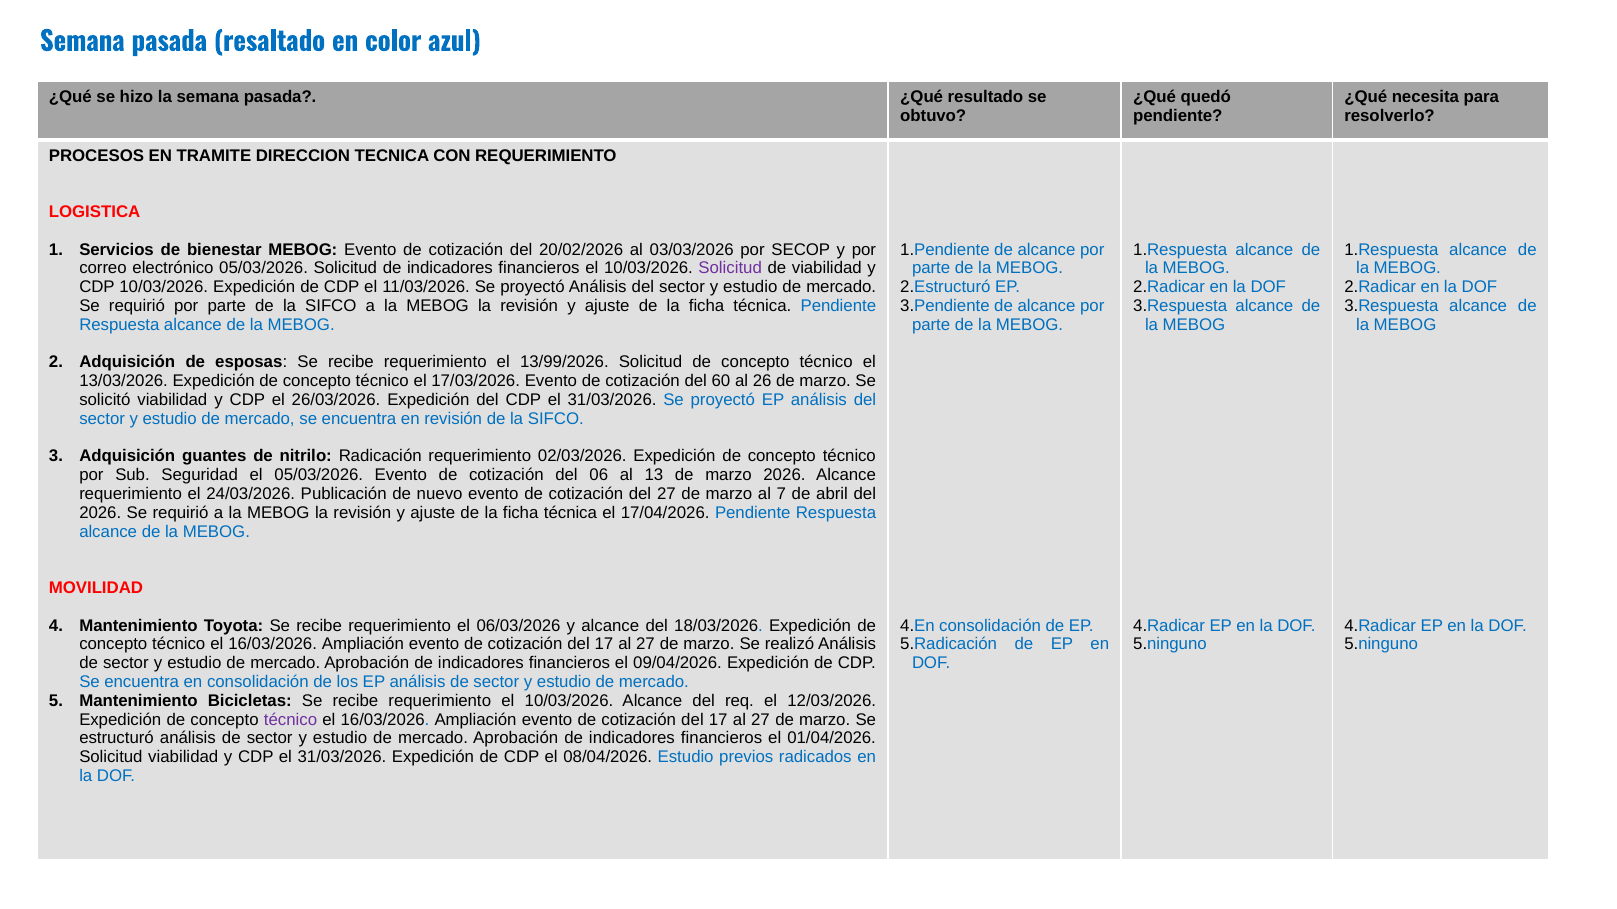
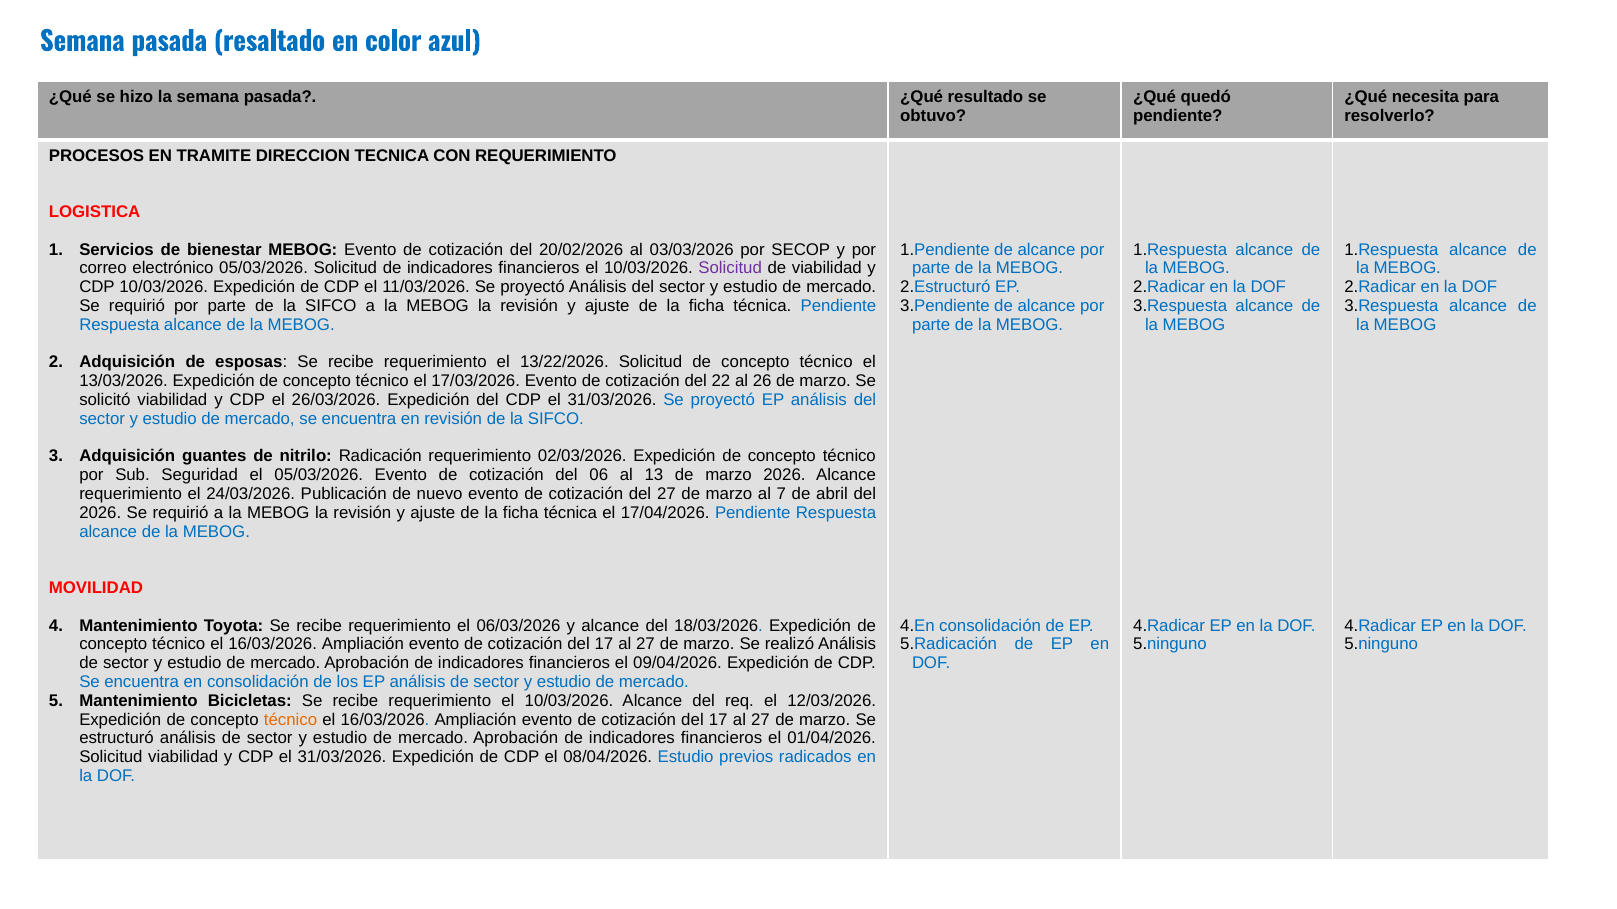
13/99/2026: 13/99/2026 -> 13/22/2026 (564, 363)
60: 60 -> 22 (721, 381)
técnico colour: purple -> orange (290, 720)
